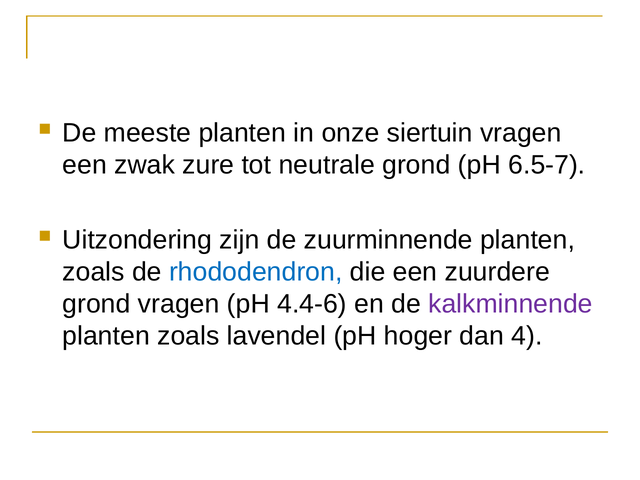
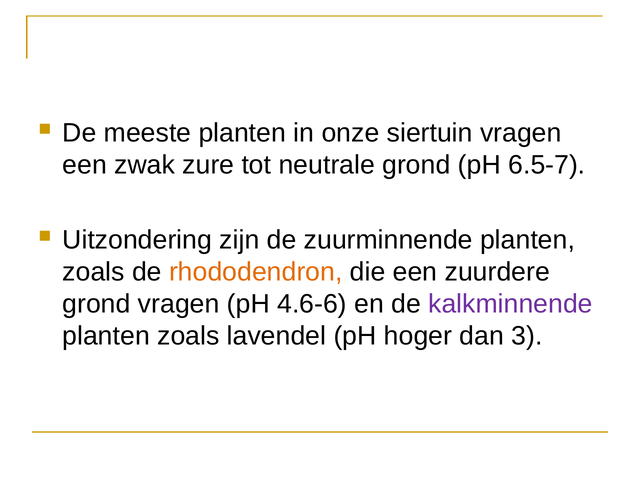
rhododendron colour: blue -> orange (256, 272)
4.4-6: 4.4-6 -> 4.6-6 (312, 304)
4: 4 -> 3 (527, 336)
